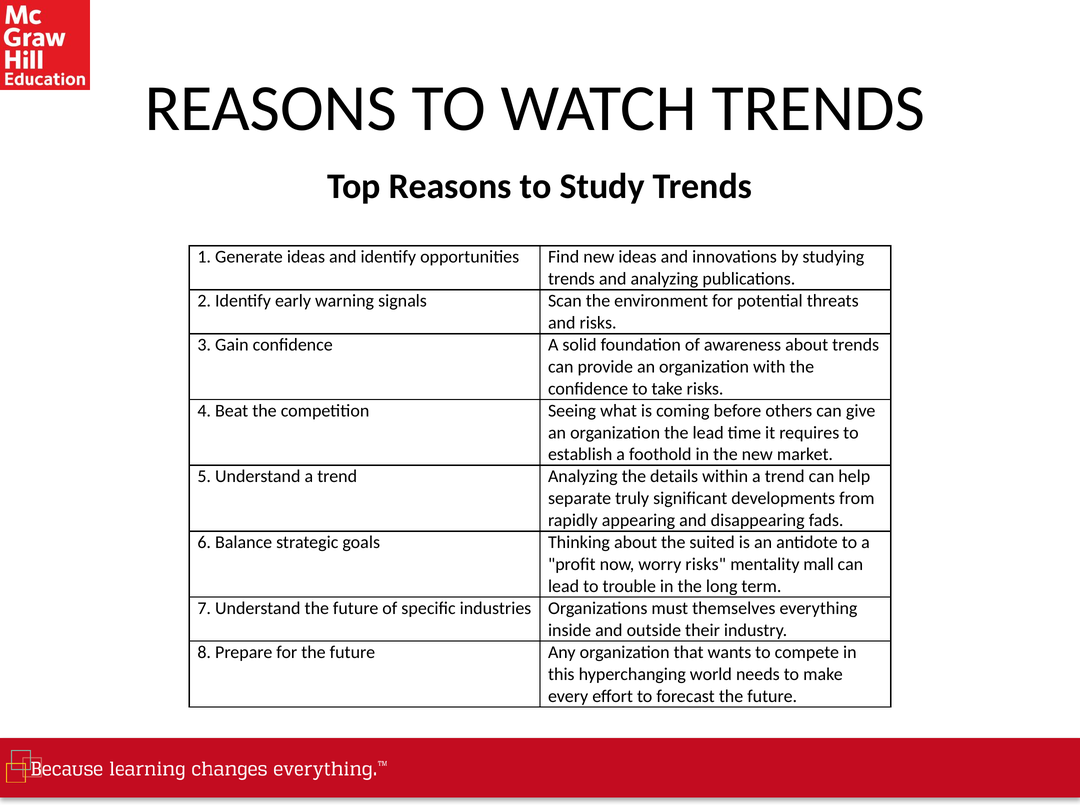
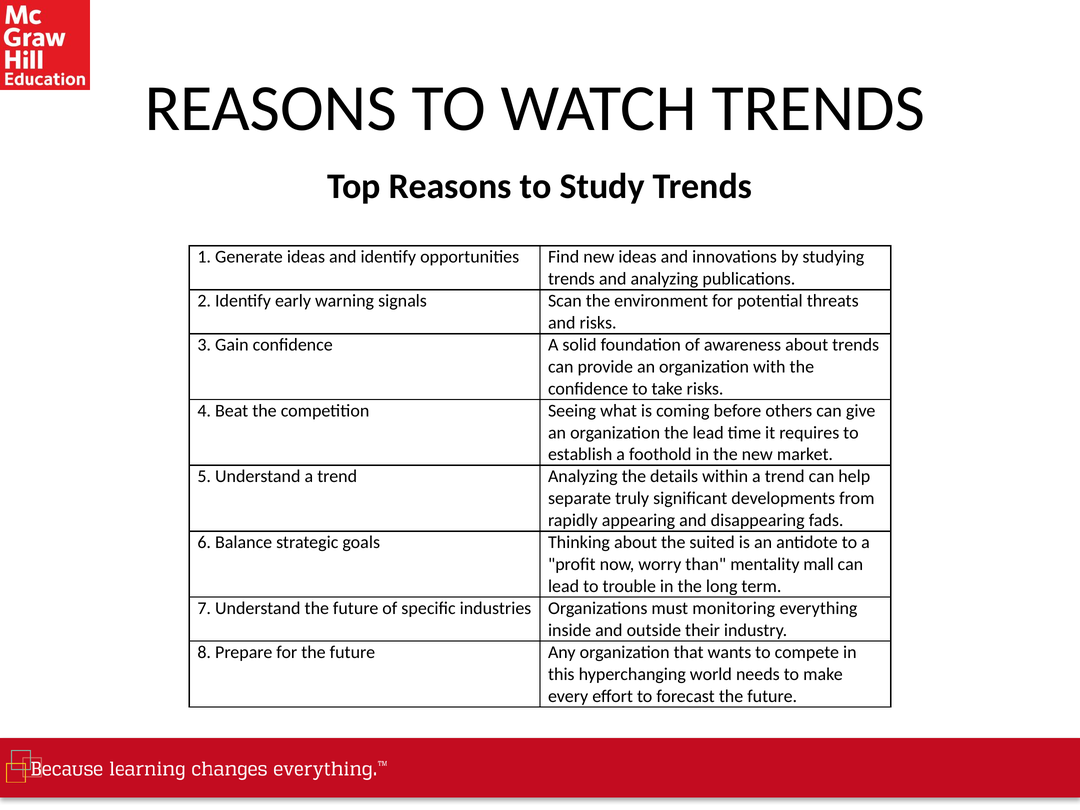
worry risks: risks -> than (706, 564)
themselves: themselves -> monitoring (734, 608)
